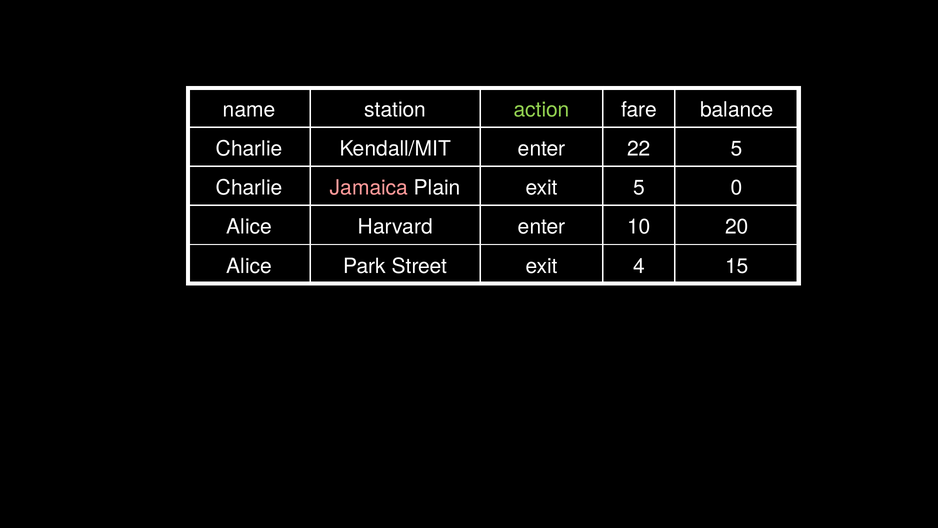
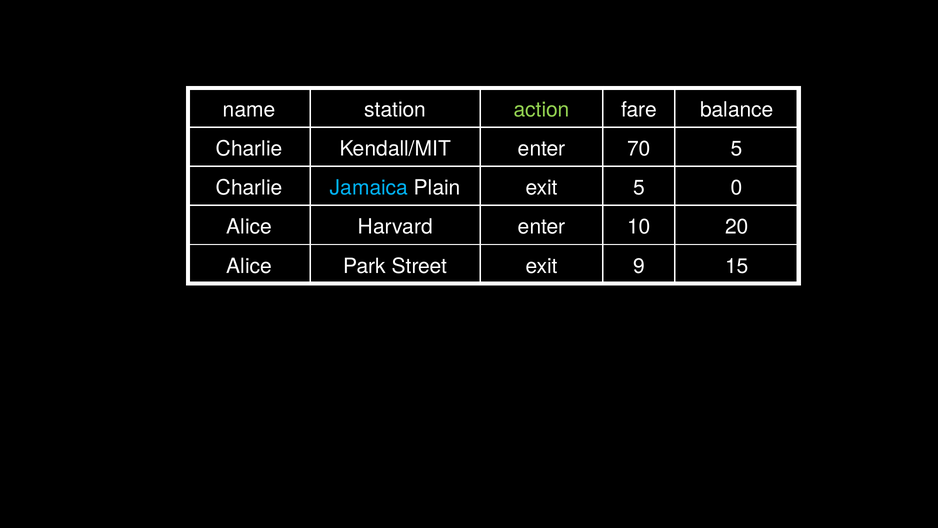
22: 22 -> 70 (639, 149)
Jamaica colour: pink -> light blue (369, 188)
4: 4 -> 9 (639, 266)
